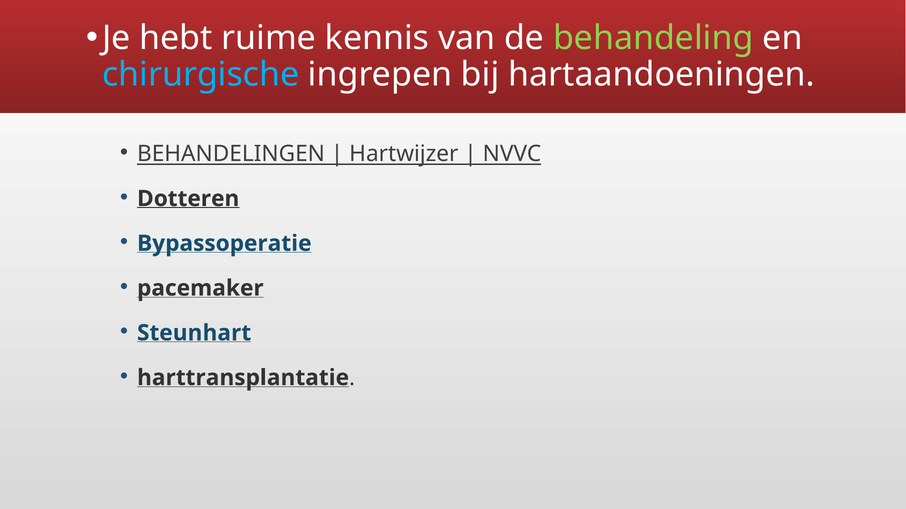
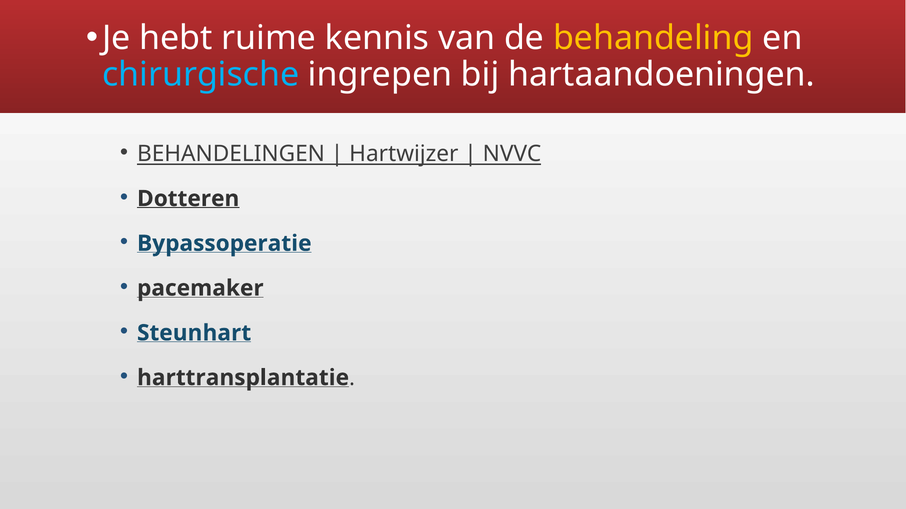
behandeling colour: light green -> yellow (653, 38)
